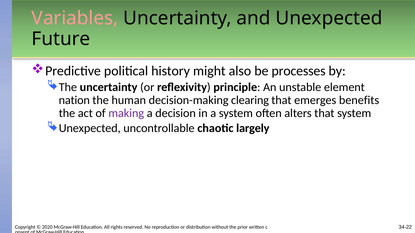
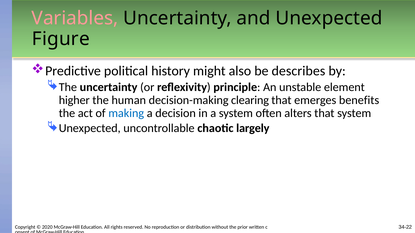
Future: Future -> Figure (61, 39)
processes: processes -> describes (298, 71)
nation: nation -> higher (74, 100)
making colour: purple -> blue (126, 113)
